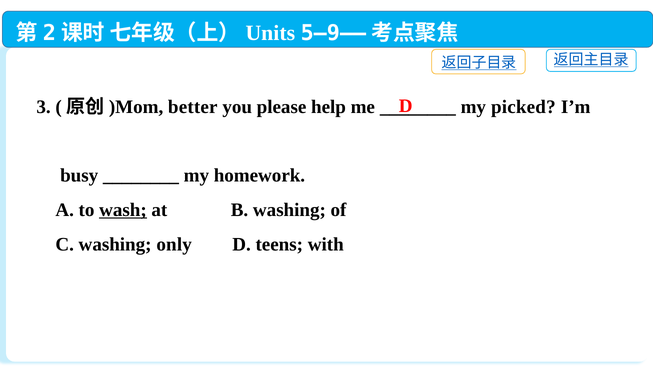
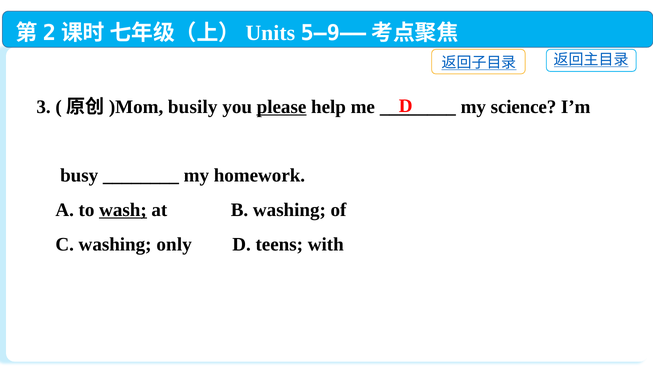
better: better -> busily (193, 107)
please underline: none -> present (282, 107)
picked: picked -> science (524, 107)
